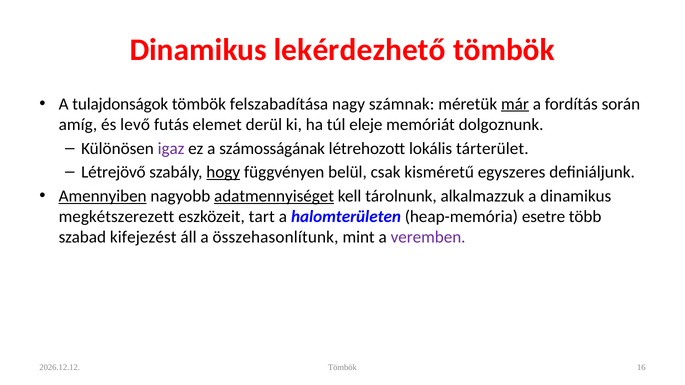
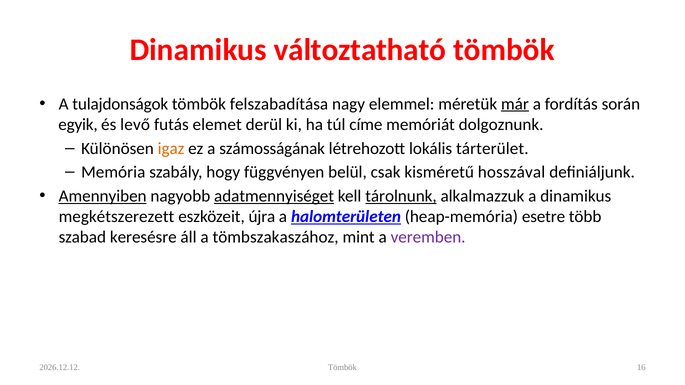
lekérdezhető: lekérdezhető -> változtatható (360, 50)
számnak: számnak -> elemmel (402, 104)
amíg: amíg -> egyik (78, 125)
eleje: eleje -> címe (366, 125)
igaz colour: purple -> orange (171, 148)
Létrejövő: Létrejövő -> Memória (113, 172)
hogy underline: present -> none (223, 172)
egyszeres: egyszeres -> hosszával (512, 172)
tárolnunk underline: none -> present (401, 196)
tart: tart -> újra (262, 217)
halomterületen underline: none -> present (346, 217)
kifejezést: kifejezést -> keresésre (143, 238)
összehasonlítunk: összehasonlítunk -> tömbszakaszához (276, 238)
